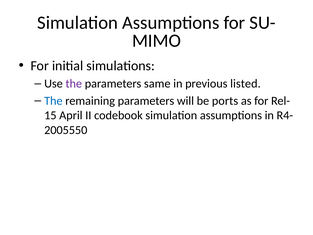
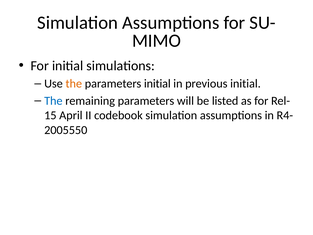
the colour: purple -> orange (74, 84)
parameters same: same -> initial (157, 84)
previous listed: listed -> initial (245, 84)
ports: ports -> listed (225, 101)
